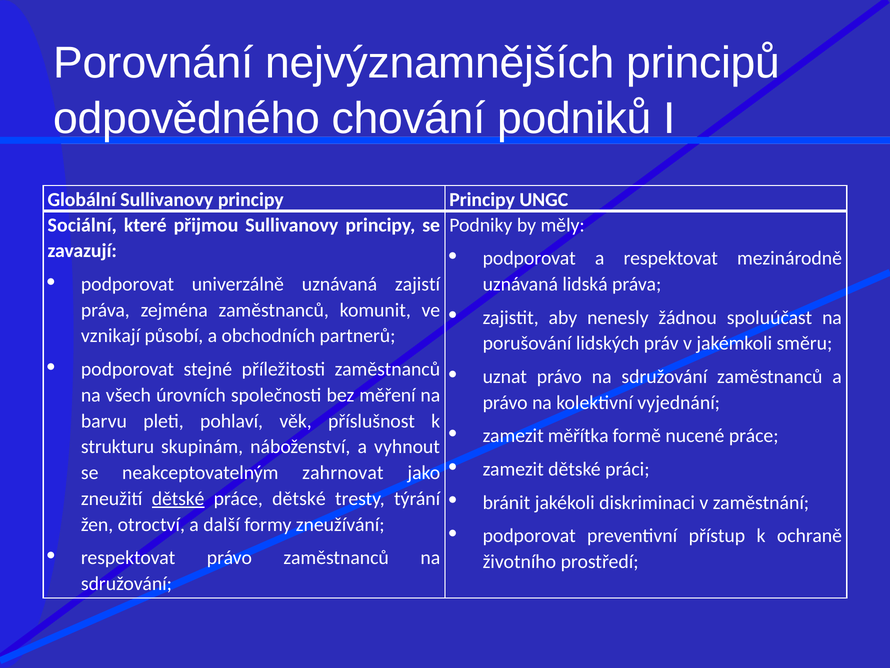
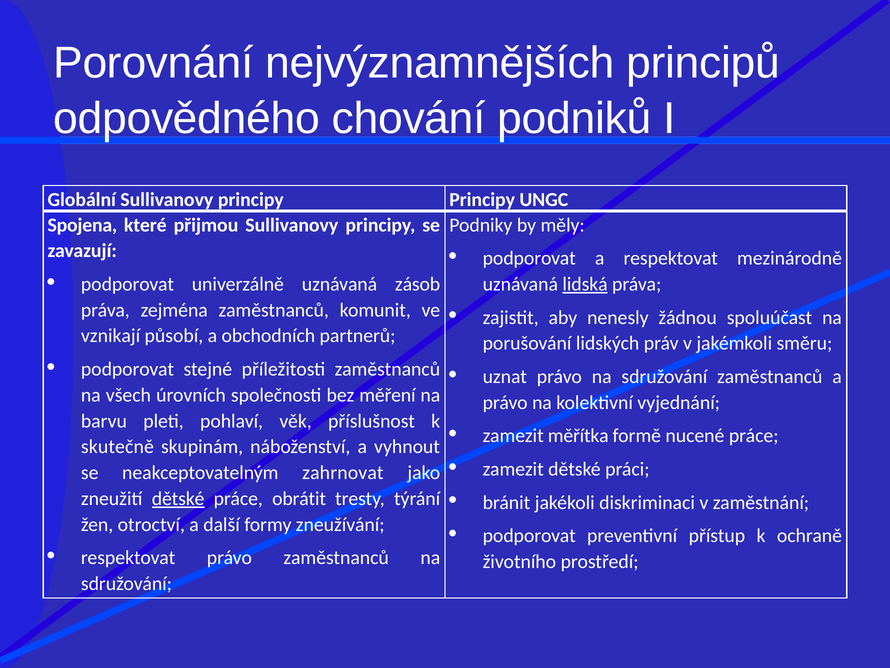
Sociální: Sociální -> Spojena (82, 225)
zajistí: zajistí -> zásob (418, 284)
lidská underline: none -> present (585, 284)
strukturu: strukturu -> skutečně (117, 447)
práce dětské: dětské -> obrátit (299, 498)
